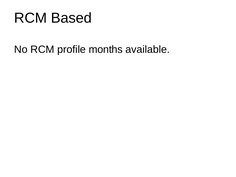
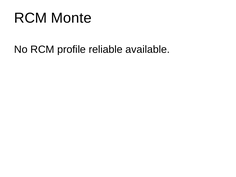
Based: Based -> Monte (71, 18)
months: months -> reliable (106, 49)
